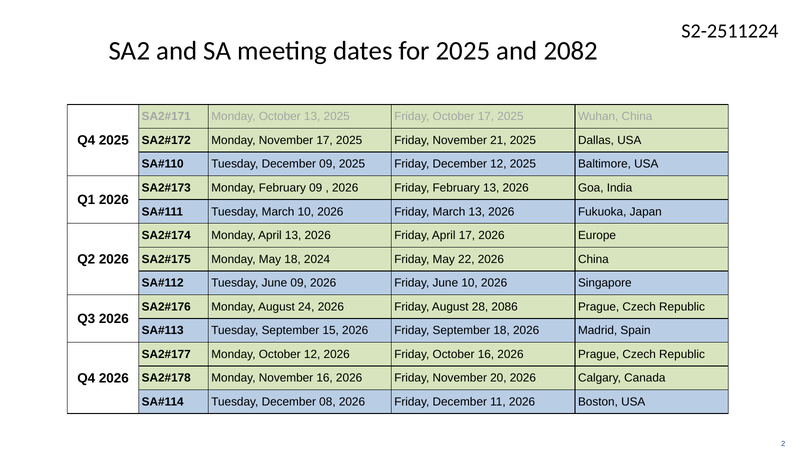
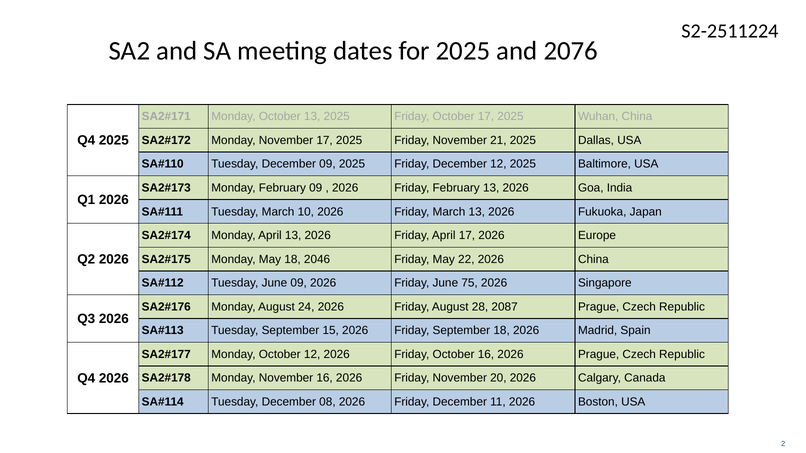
2082: 2082 -> 2076 (571, 51)
2024: 2024 -> 2046 (317, 259)
June 10: 10 -> 75 (470, 283)
2086: 2086 -> 2087 (505, 307)
